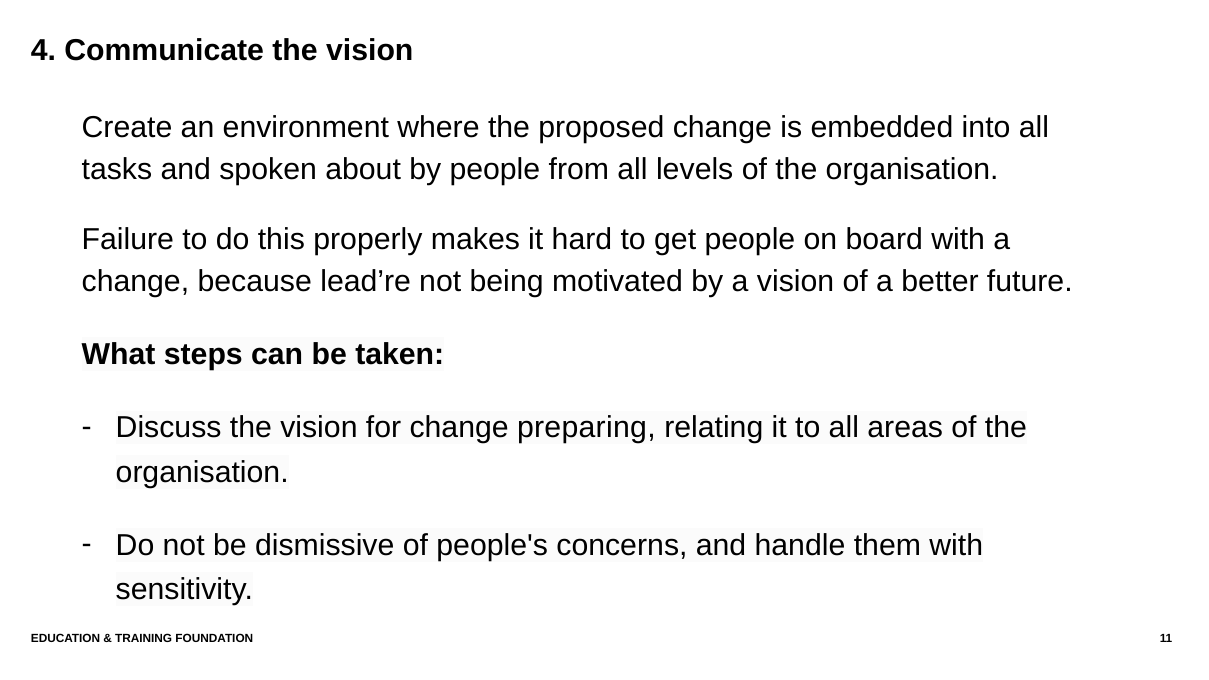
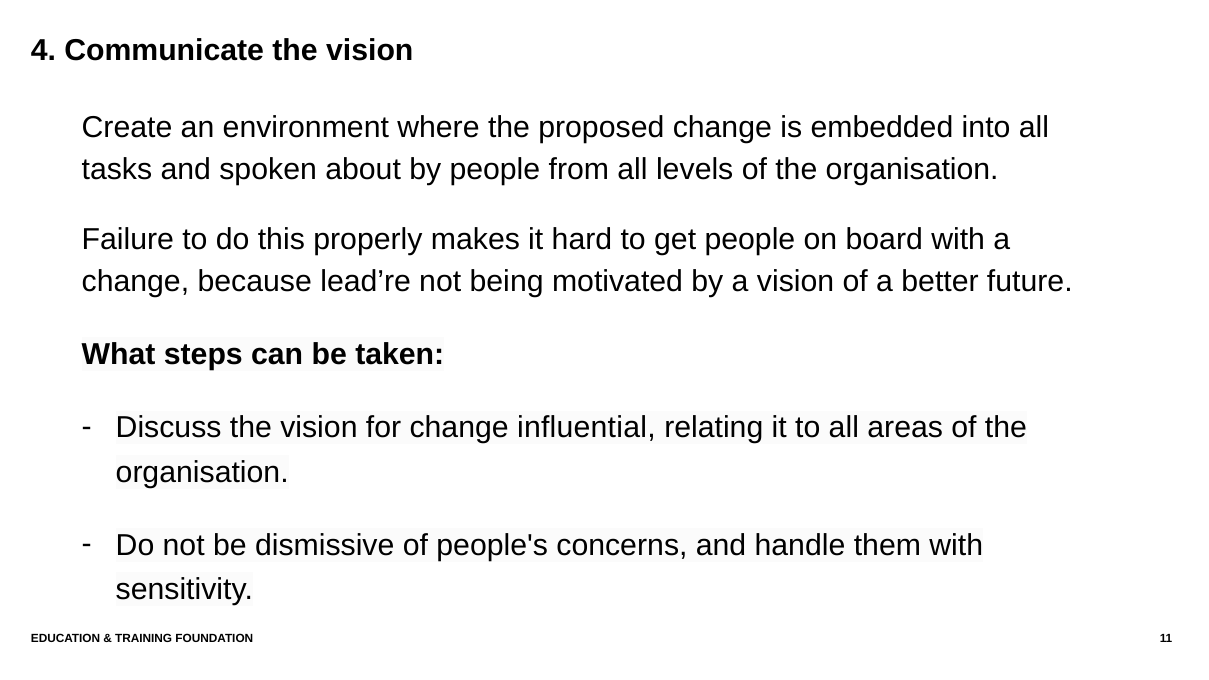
preparing: preparing -> influential (586, 428)
